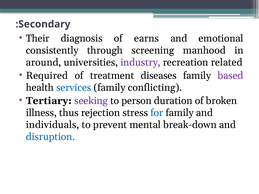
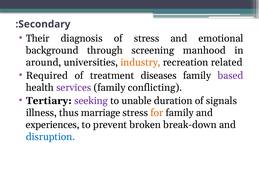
of earns: earns -> stress (147, 38)
consistently: consistently -> background (52, 50)
industry colour: purple -> orange (140, 62)
services colour: blue -> purple (74, 88)
person: person -> unable (137, 101)
broken: broken -> signals (221, 101)
rejection: rejection -> marriage (101, 113)
for colour: blue -> orange (157, 113)
individuals: individuals -> experiences (53, 125)
mental: mental -> broken (145, 125)
